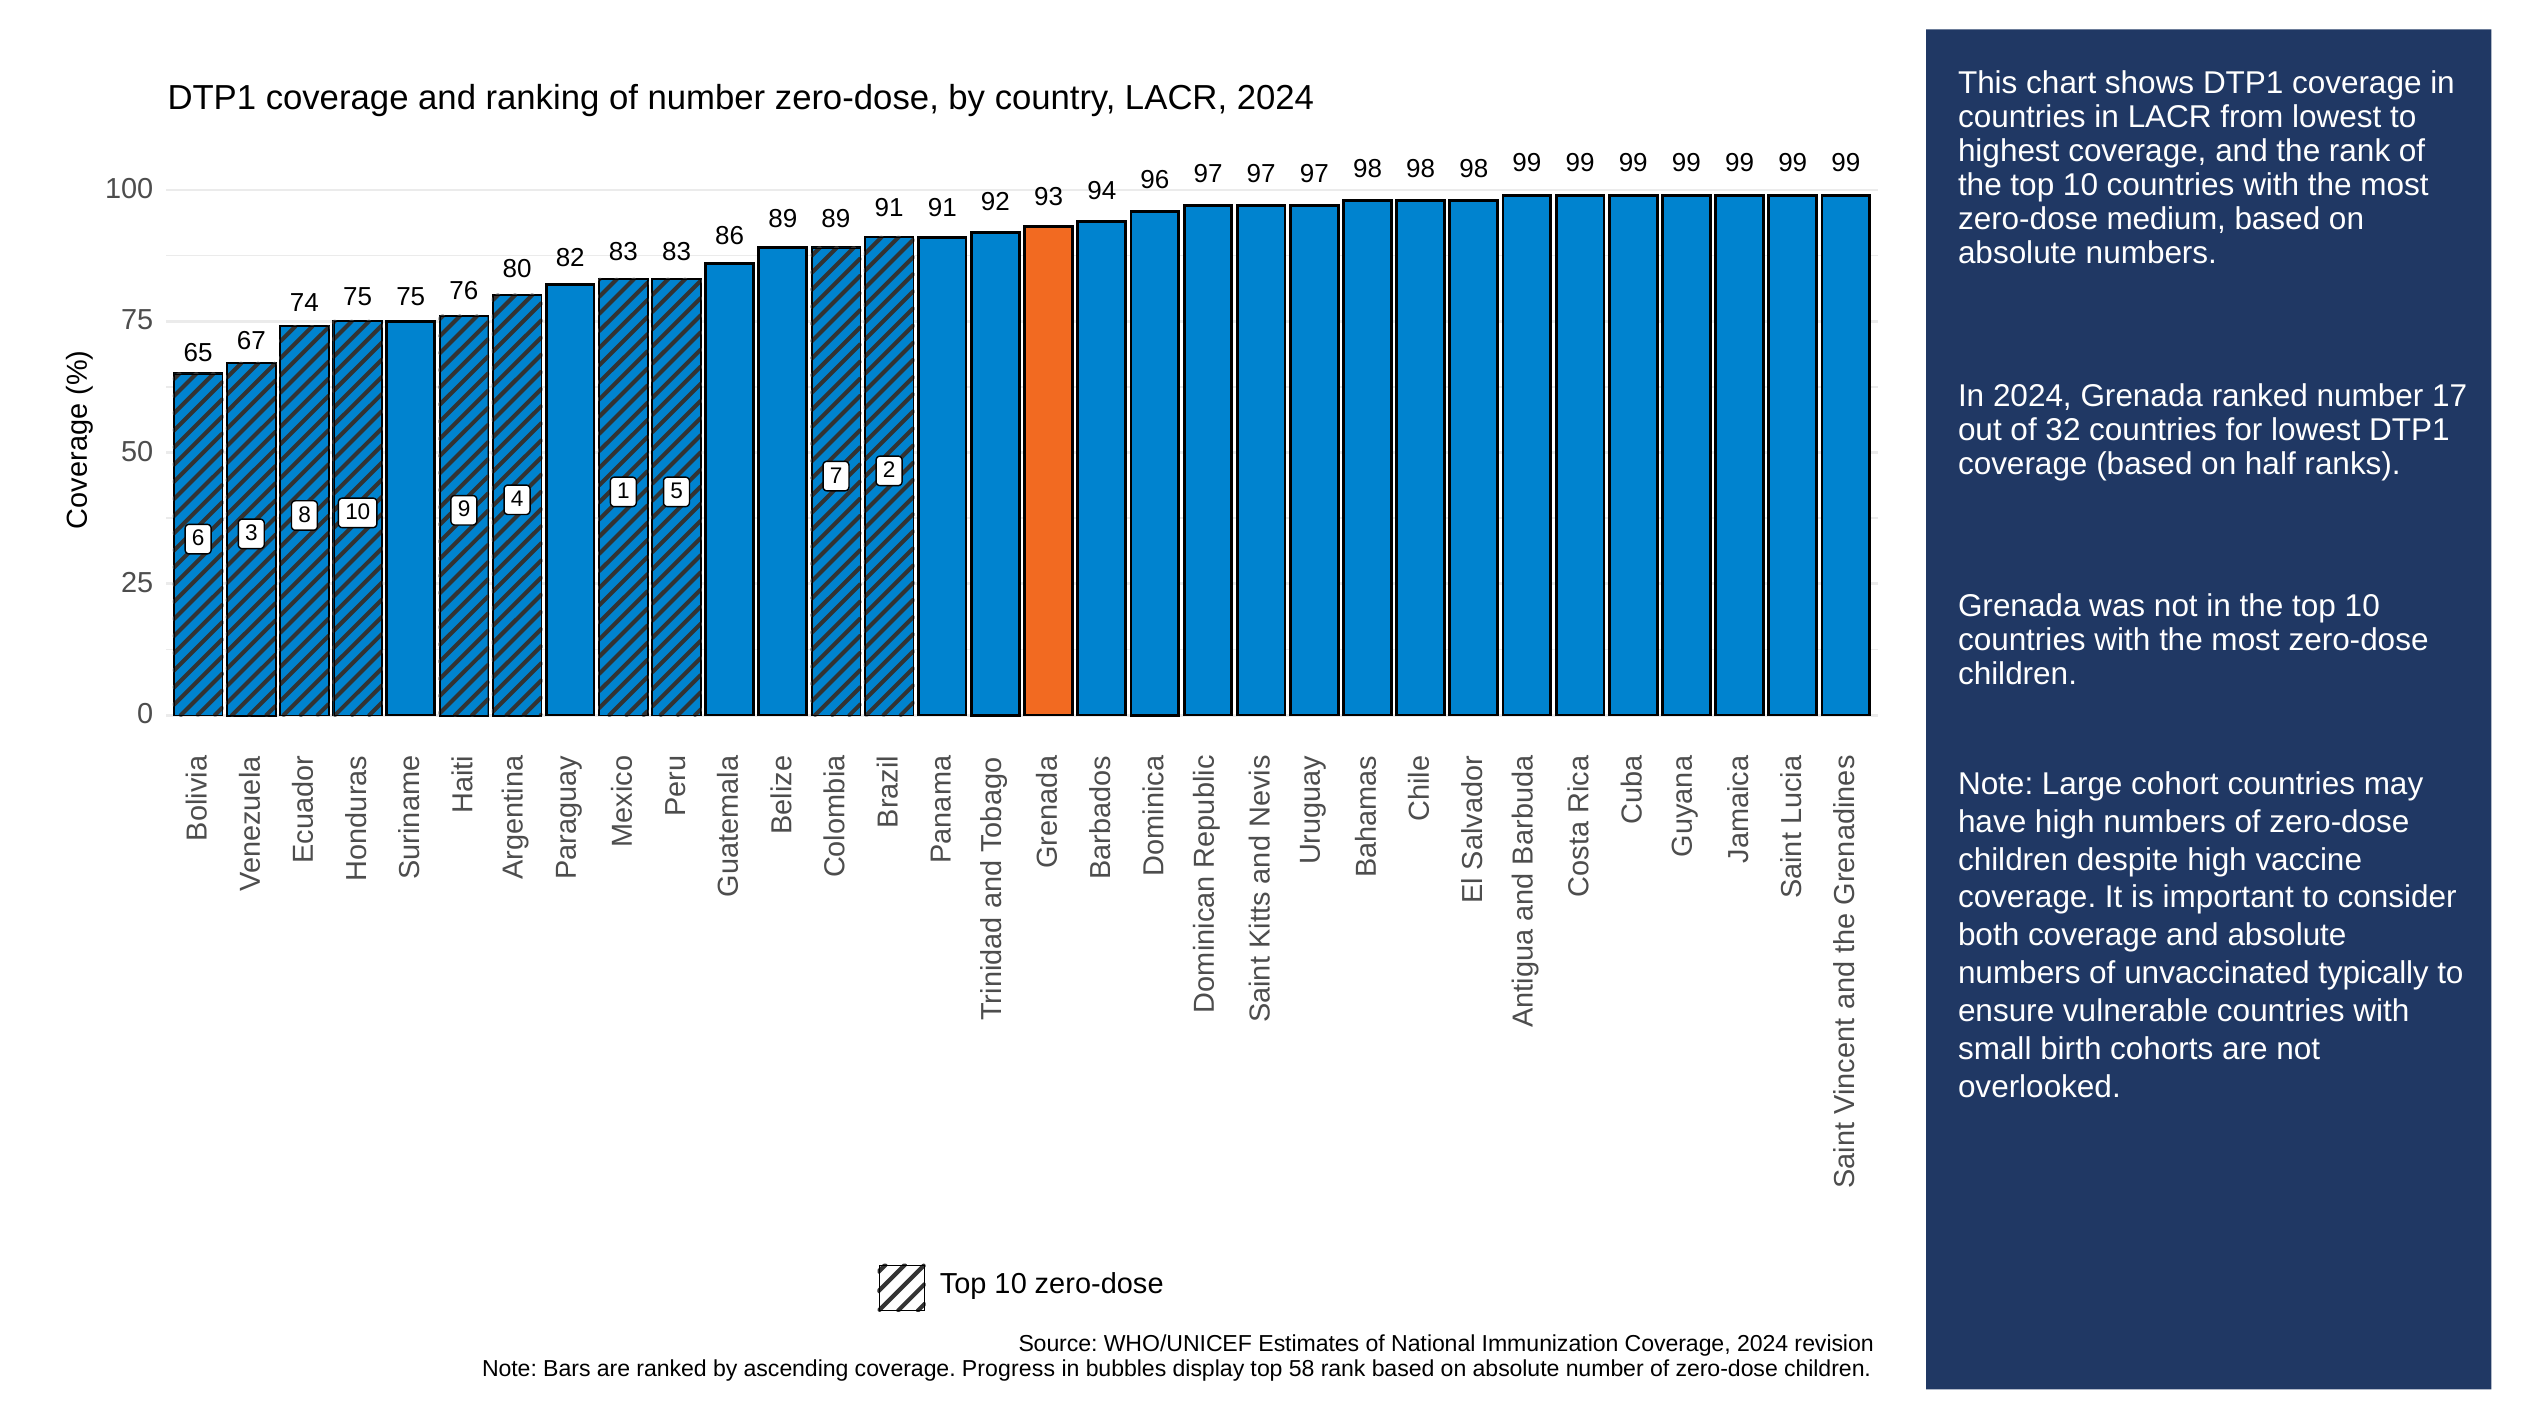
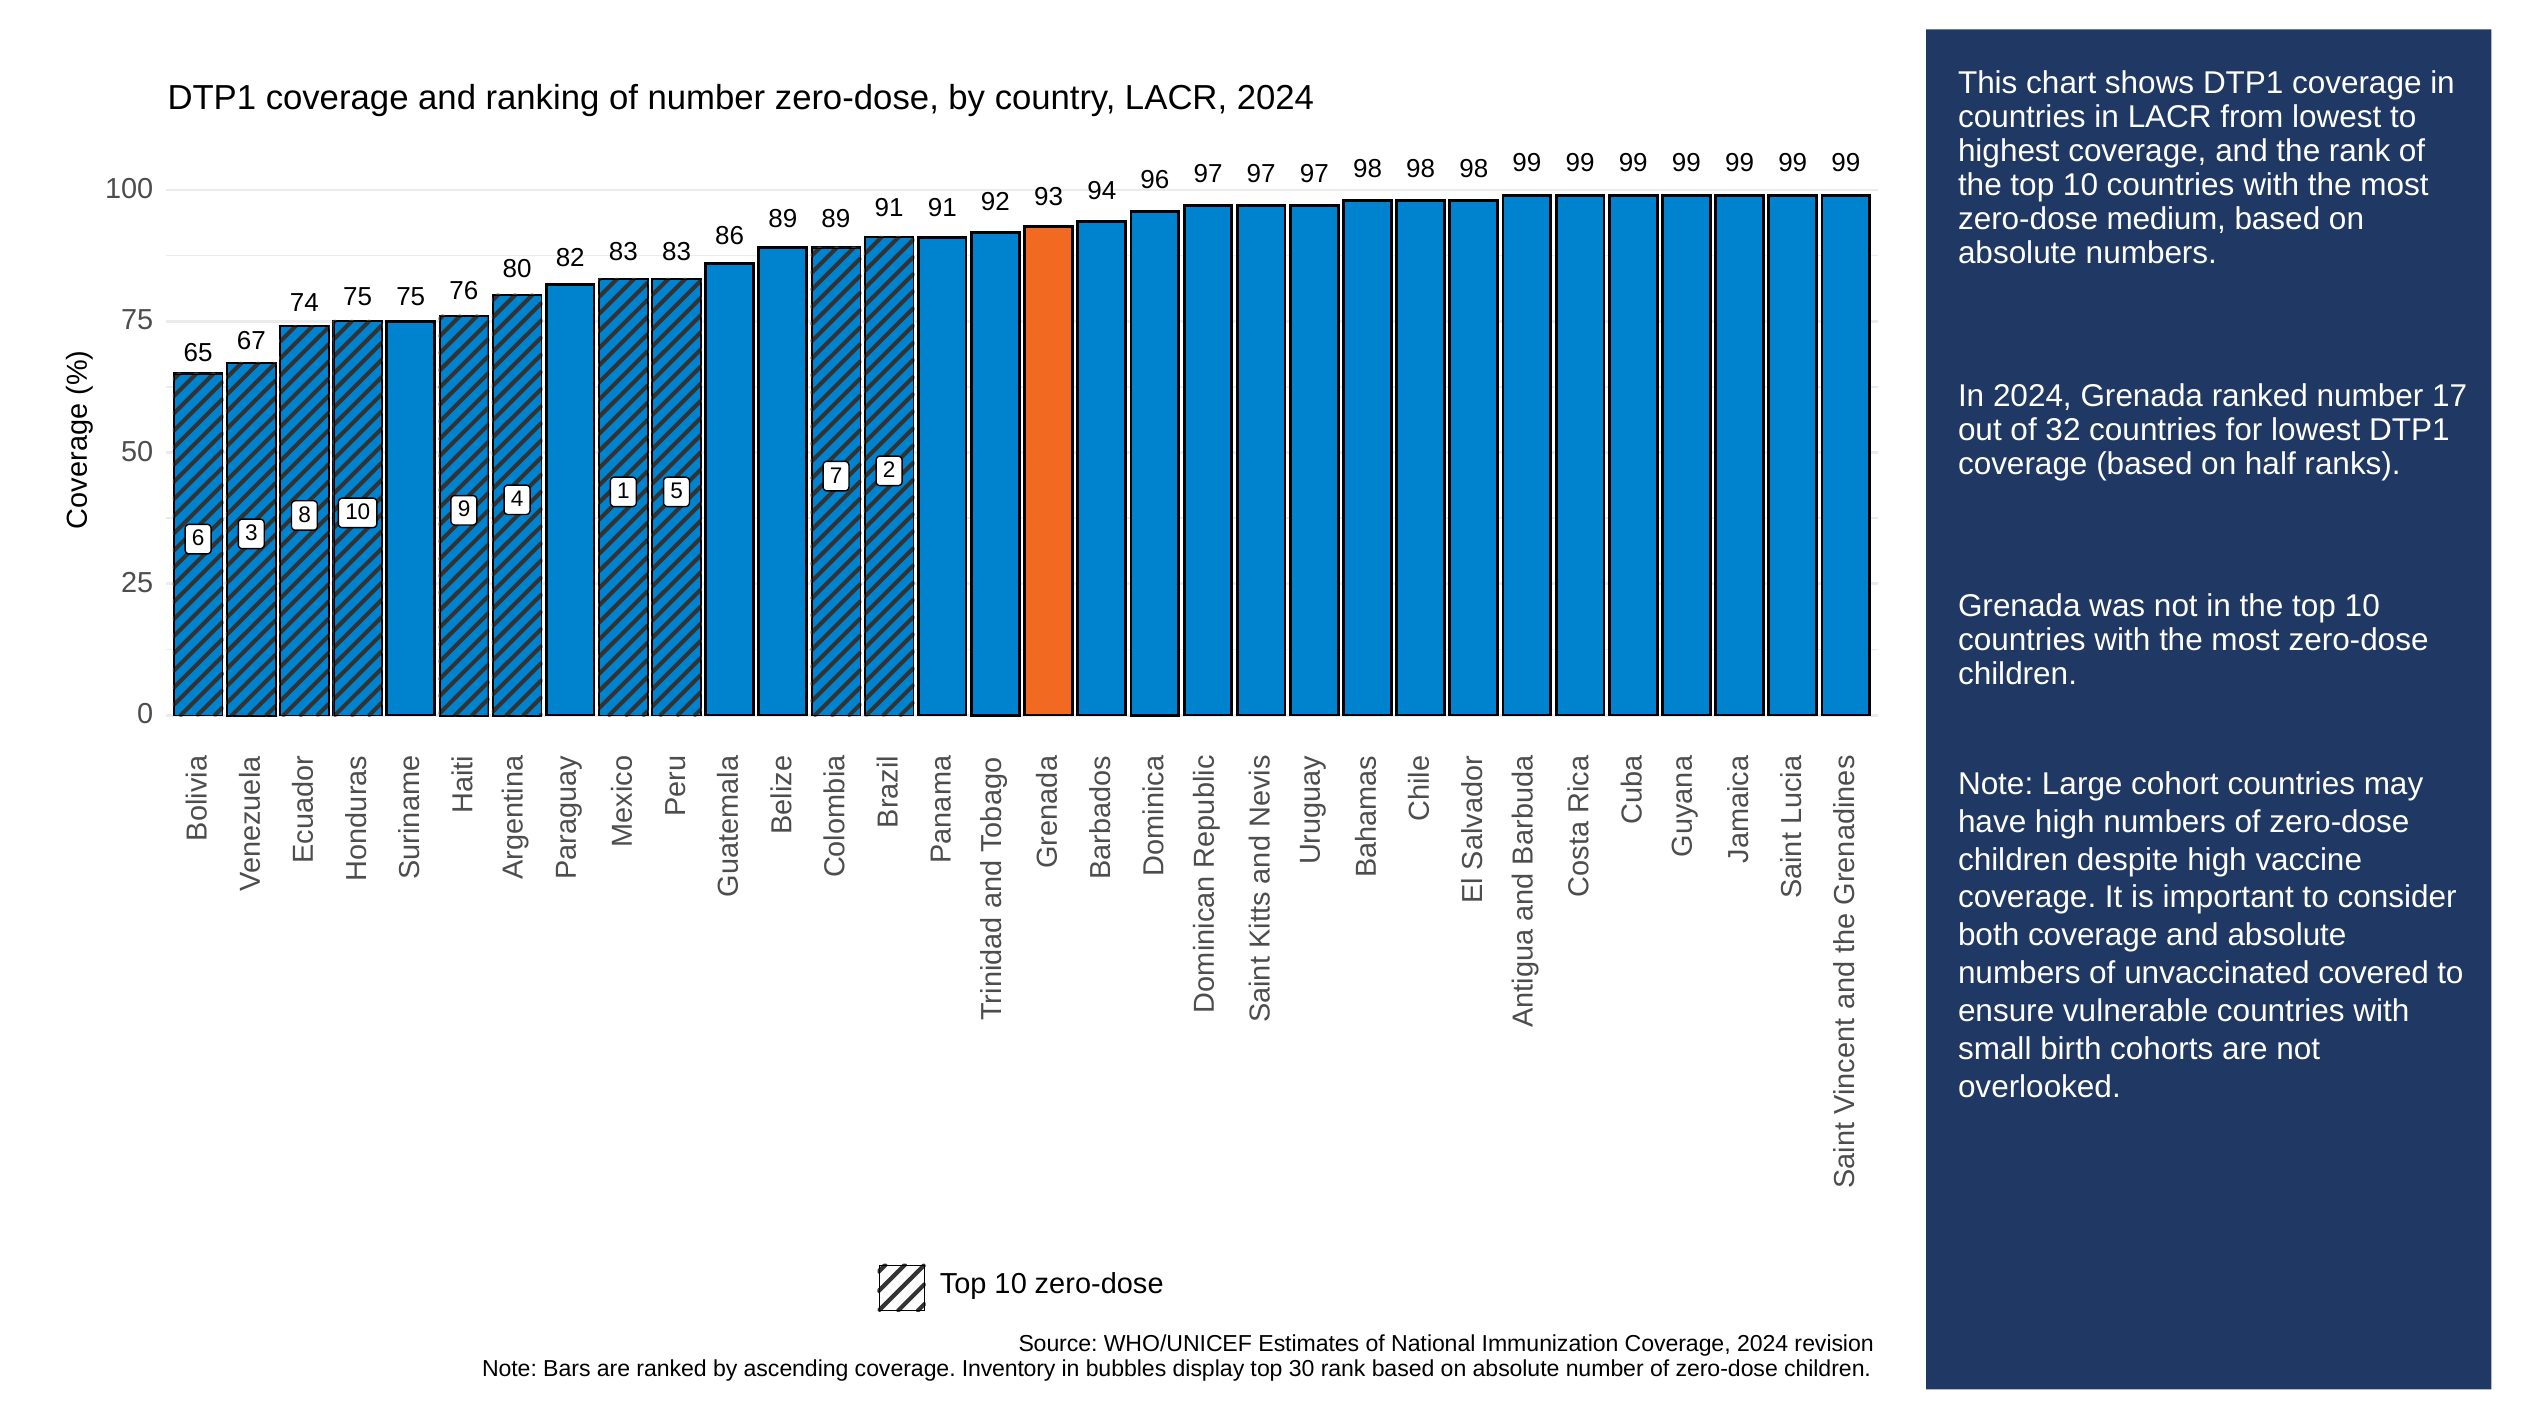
typically: typically -> covered (2374, 973)
Progress: Progress -> Inventory (1009, 1369)
58: 58 -> 30 (1302, 1369)
